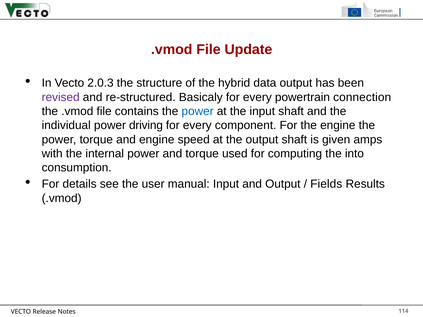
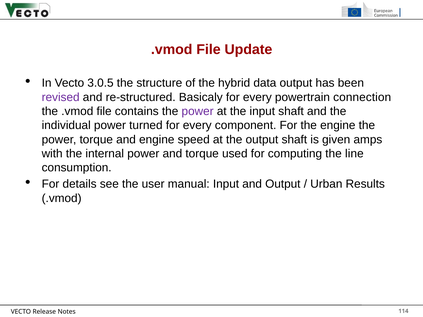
2.0.3: 2.0.3 -> 3.0.5 (100, 83)
power colour: blue -> purple (198, 111)
driving: driving -> turned (146, 125)
into: into -> line (354, 154)
Fields: Fields -> Urban (326, 184)
